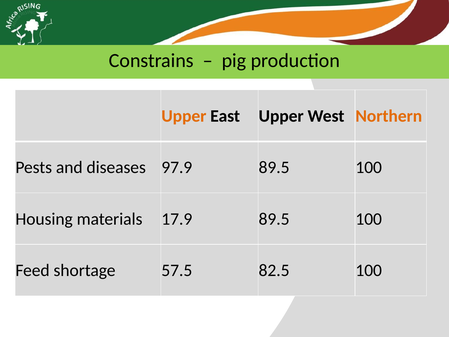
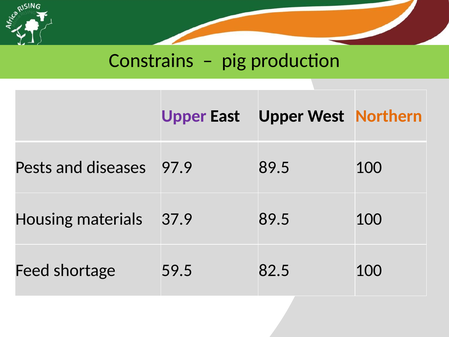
Upper colour: orange -> purple (184, 116)
17.9: 17.9 -> 37.9 (177, 219)
57.5: 57.5 -> 59.5 (177, 270)
